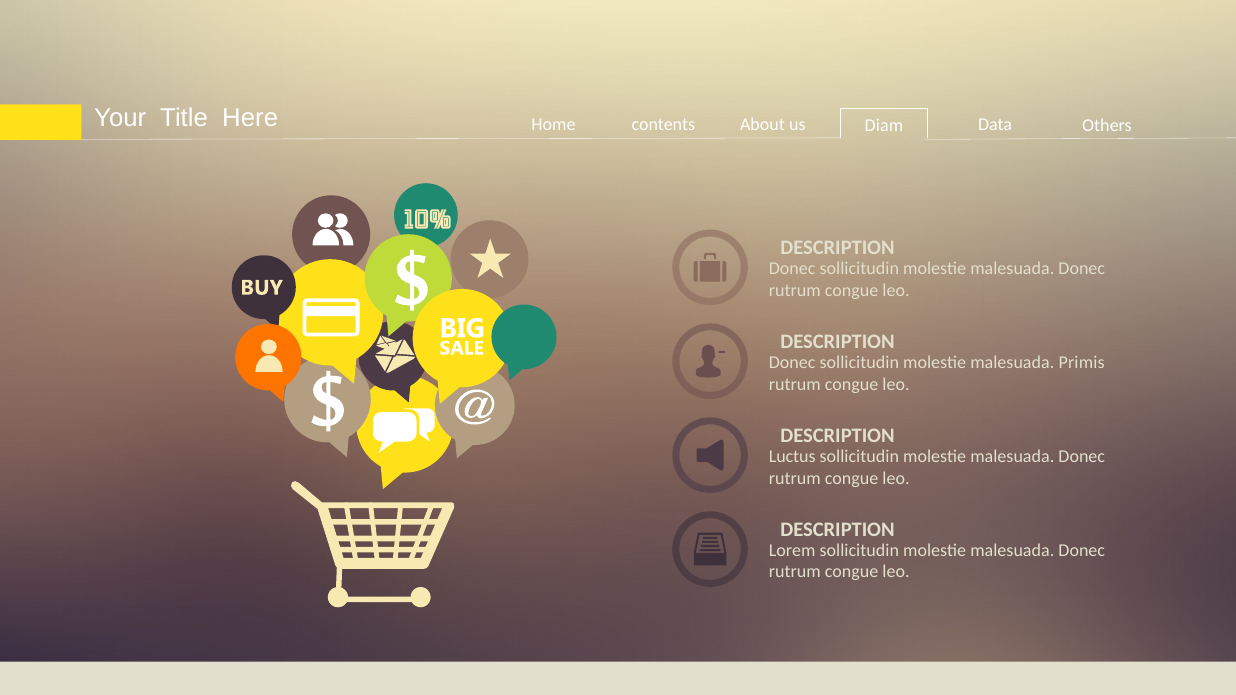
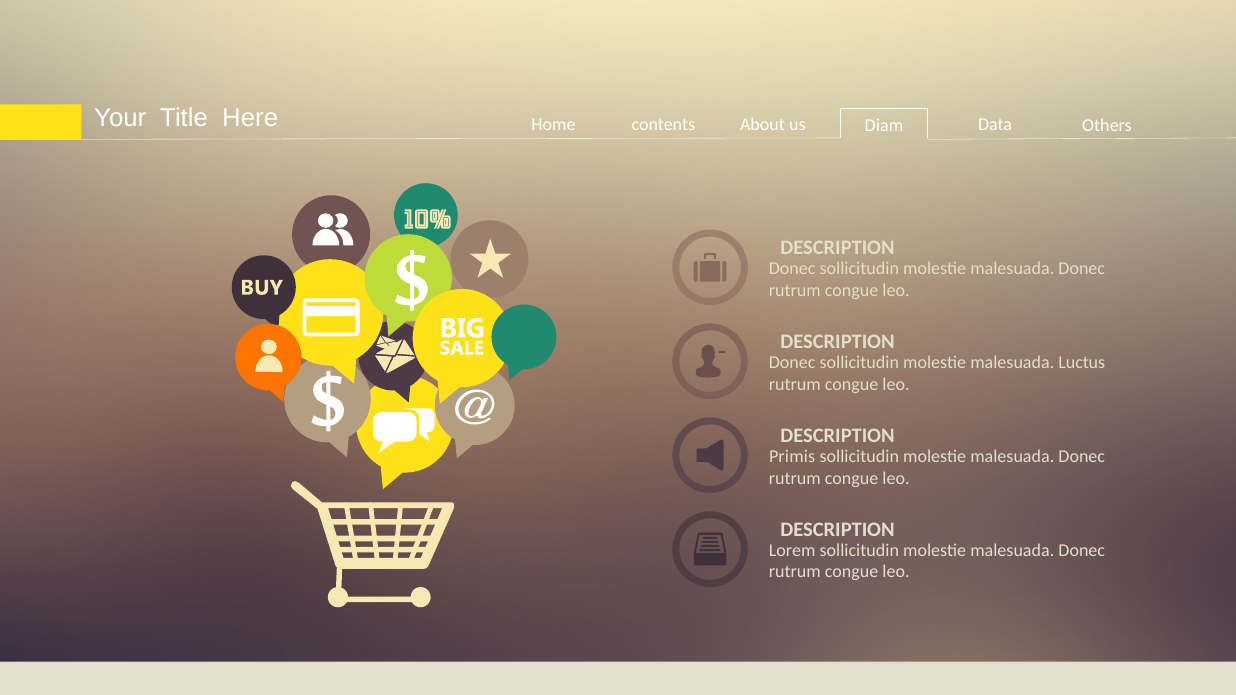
Primis: Primis -> Luctus (1082, 363)
Luctus: Luctus -> Primis (792, 457)
